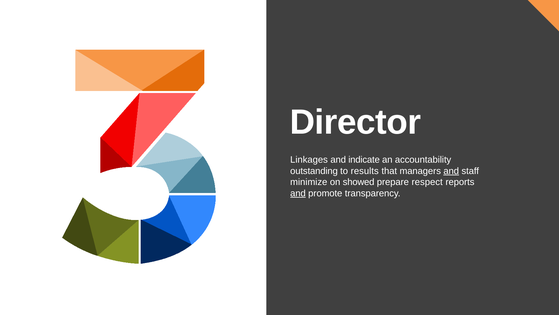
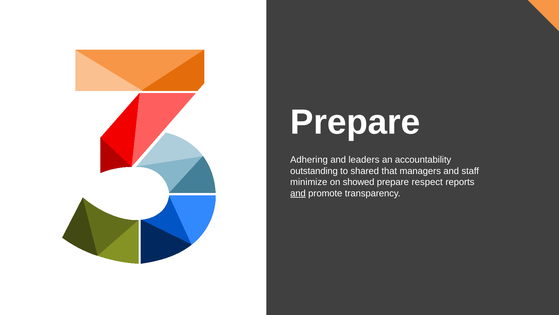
Director: Director -> Prepare (355, 122)
Linkages: Linkages -> Adhering (309, 160)
indicate: indicate -> leaders (364, 160)
results: results -> shared (365, 171)
and underline: present -> none (451, 171)
